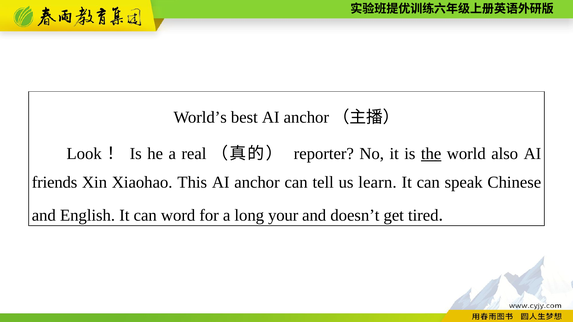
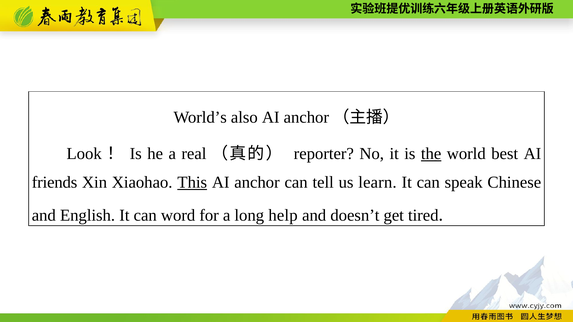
best: best -> also (244, 117)
also: also -> best (505, 154)
This underline: none -> present (192, 183)
your: your -> help (283, 215)
